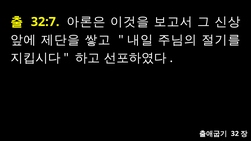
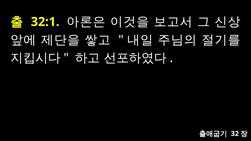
32:7: 32:7 -> 32:1 (45, 22)
